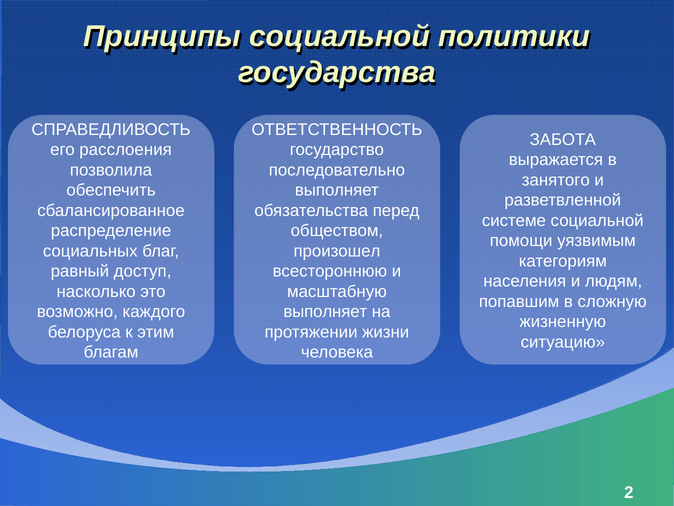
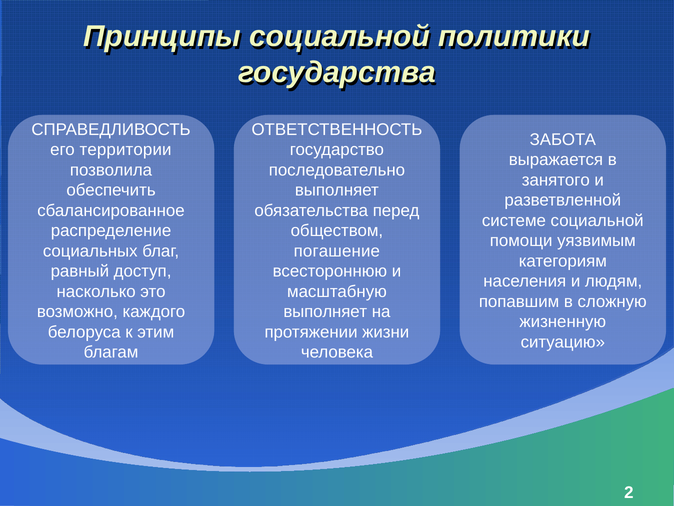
расслоения: расслоения -> территории (126, 150)
произошел: произошел -> погашение (337, 251)
